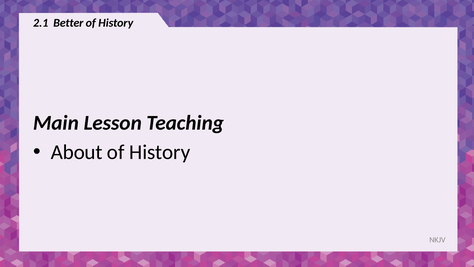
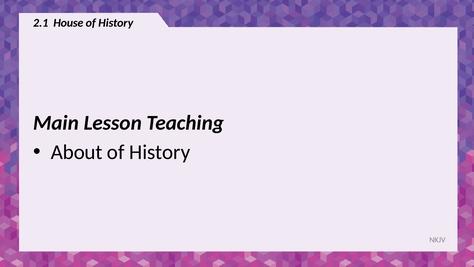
Better: Better -> House (68, 23)
